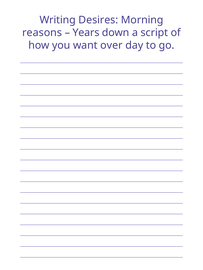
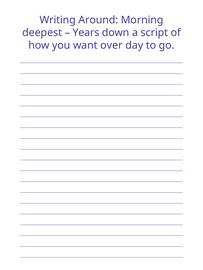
Desires: Desires -> Around (98, 20)
reasons: reasons -> deepest (42, 33)
